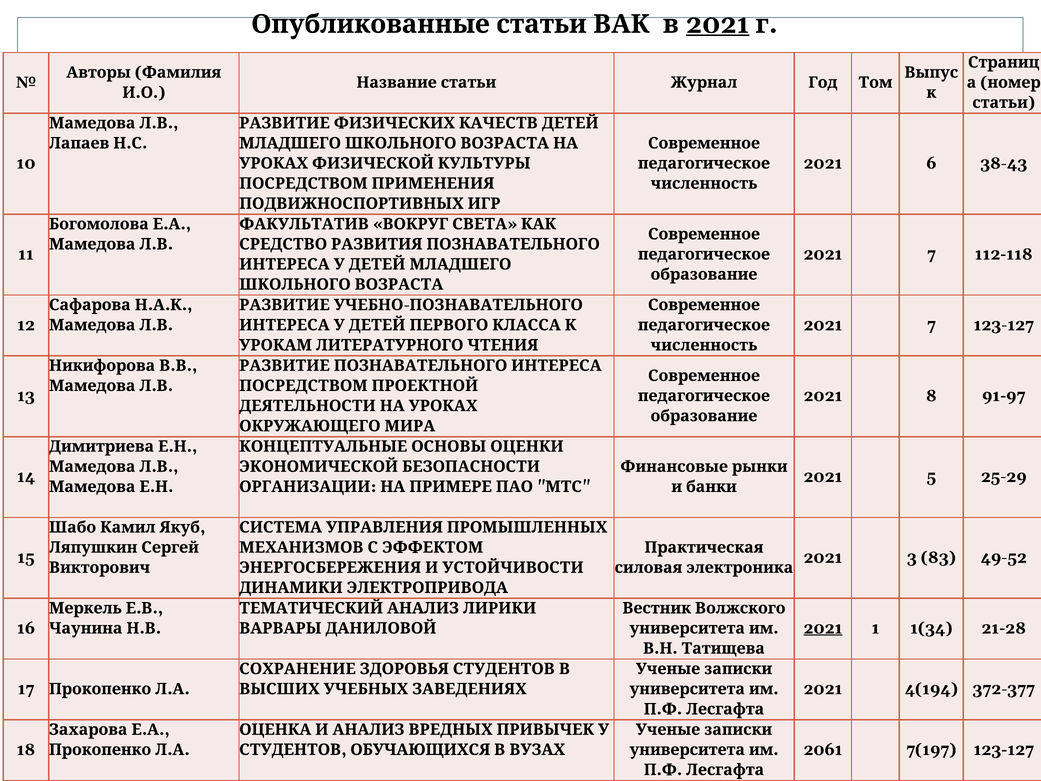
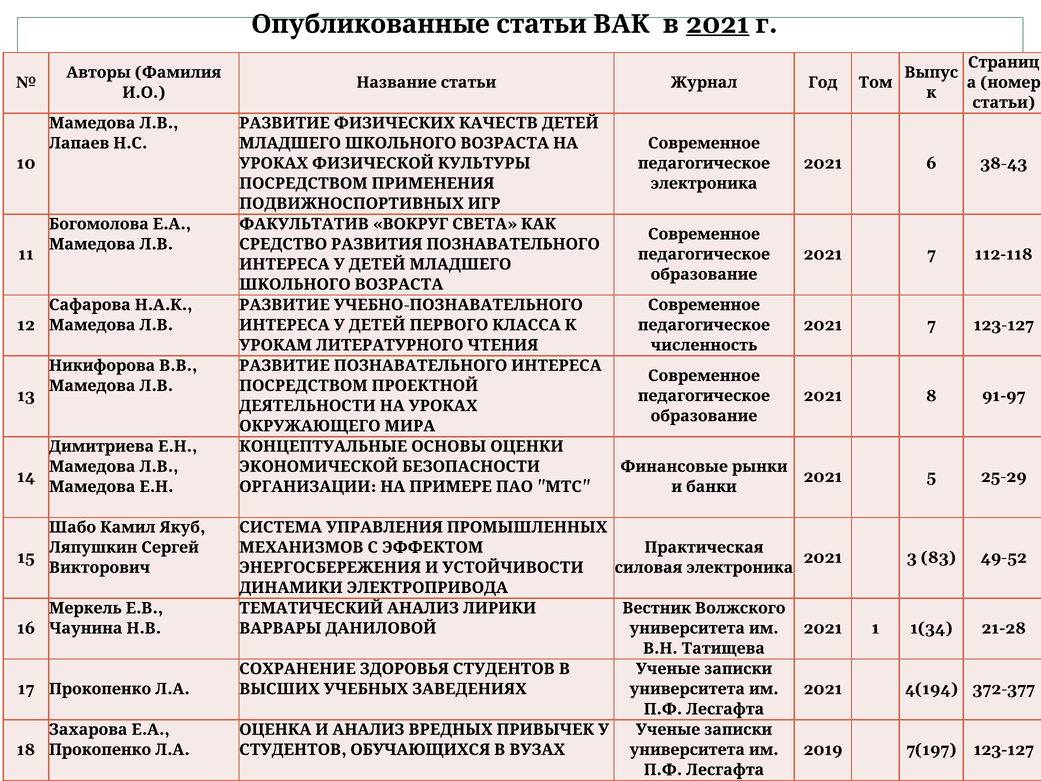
численность: численность -> электроника (704, 183)
2021 underline: present -> none (823, 628)
2061: 2061 -> 2019 (823, 749)
